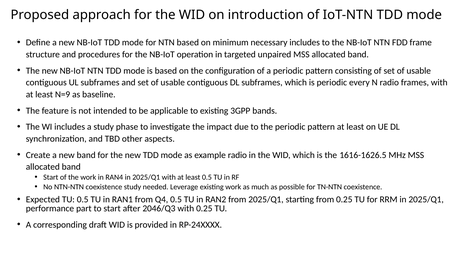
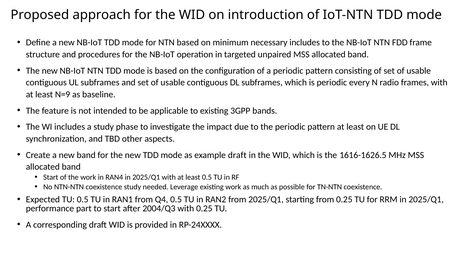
example radio: radio -> draft (237, 155)
2046/Q3: 2046/Q3 -> 2004/Q3 (159, 209)
